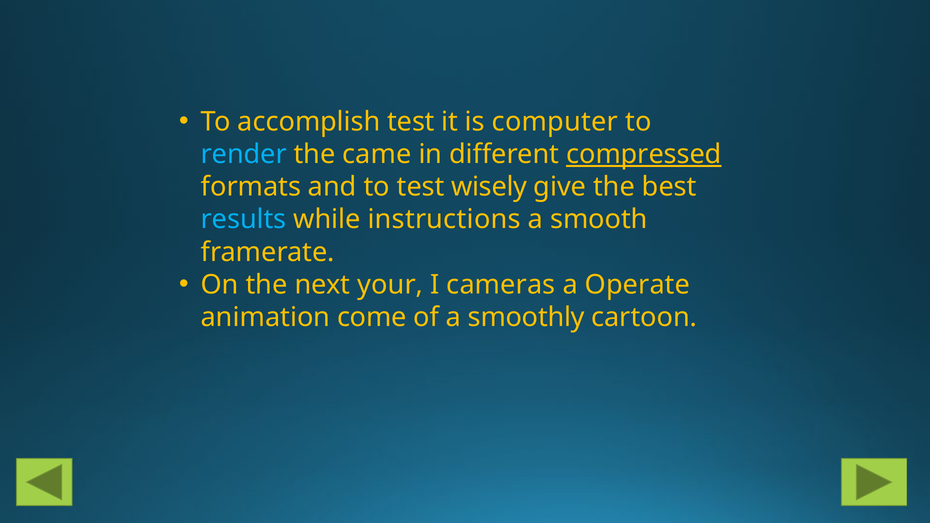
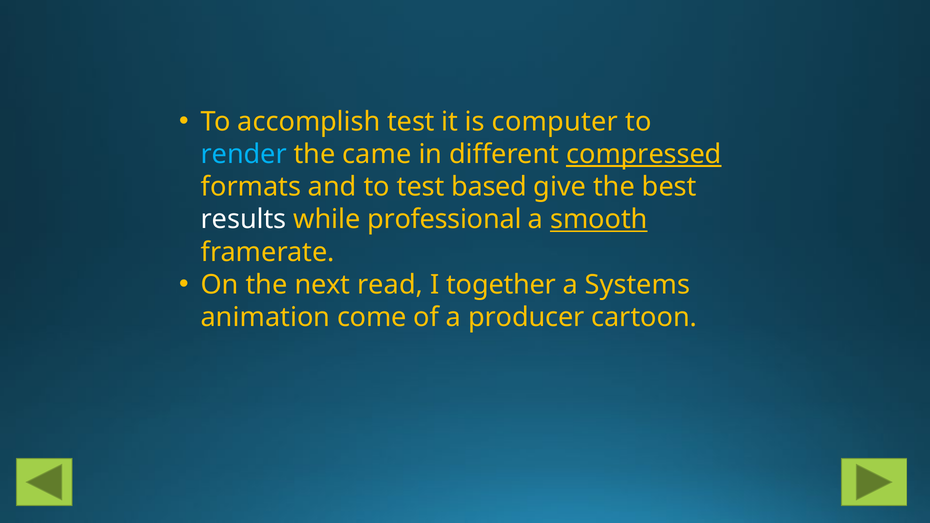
wisely: wisely -> based (489, 187)
results colour: light blue -> white (244, 220)
instructions: instructions -> professional (444, 220)
smooth underline: none -> present (599, 220)
your: your -> read (390, 285)
cameras: cameras -> together (501, 285)
Operate: Operate -> Systems (637, 285)
smoothly: smoothly -> producer (526, 317)
